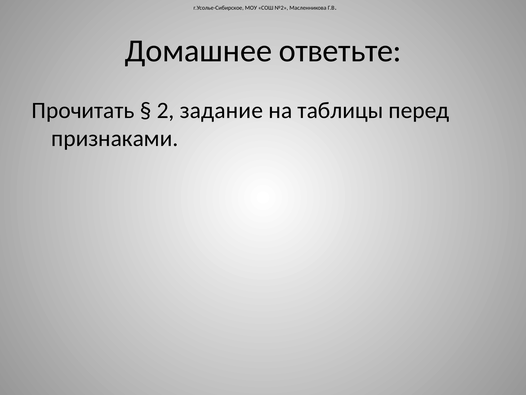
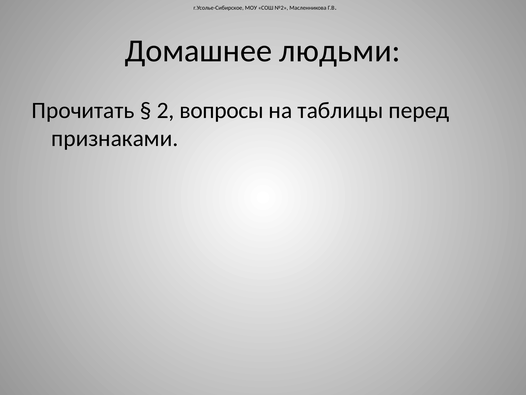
ответьте: ответьте -> людьми (340, 51)
задание: задание -> вопросы (222, 110)
